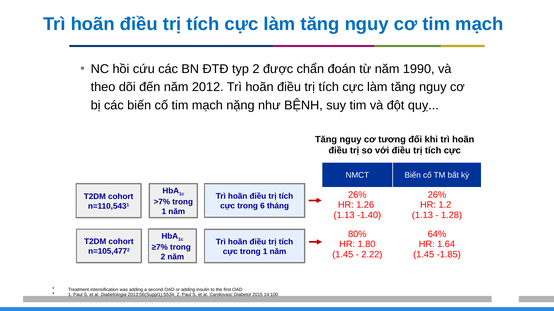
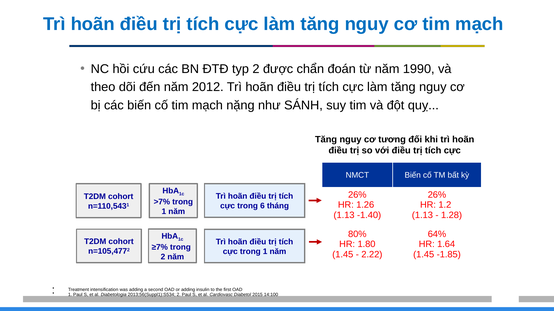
BỆNH: BỆNH -> SÁNH (303, 106)
